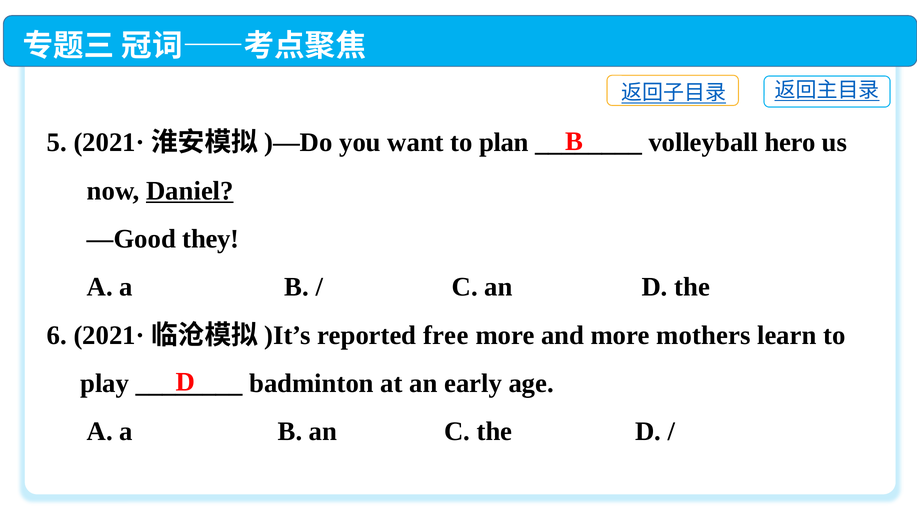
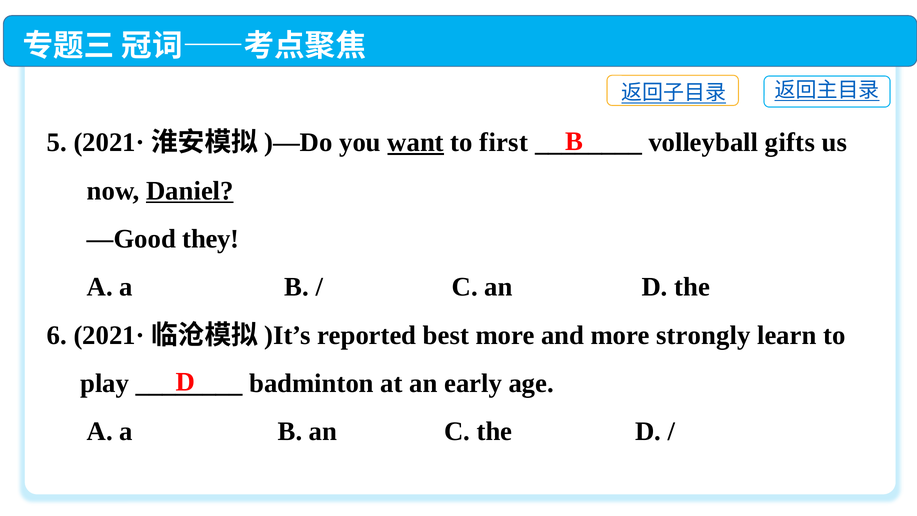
want underline: none -> present (416, 142)
plan: plan -> first (504, 142)
hero: hero -> gifts (790, 142)
free: free -> best (446, 335)
mothers: mothers -> strongly (703, 335)
